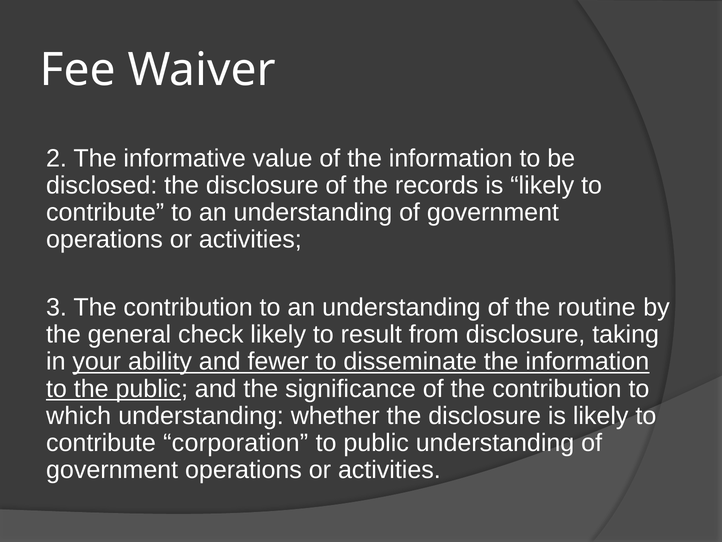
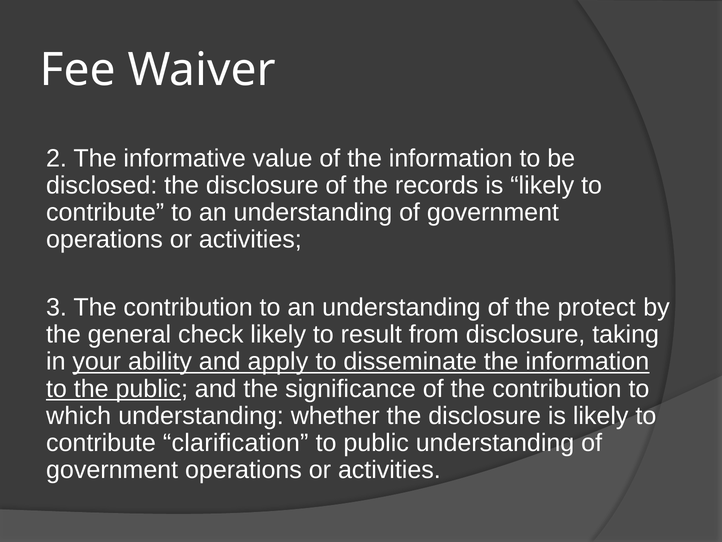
routine: routine -> protect (597, 307)
fewer: fewer -> apply (278, 361)
corporation: corporation -> clarification (236, 443)
